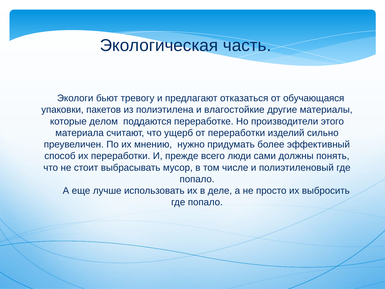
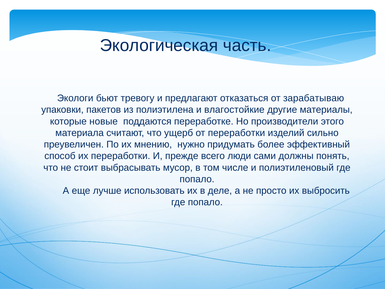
обучающаяся: обучающаяся -> зарабатываю (314, 98)
делом: делом -> новые (104, 121)
